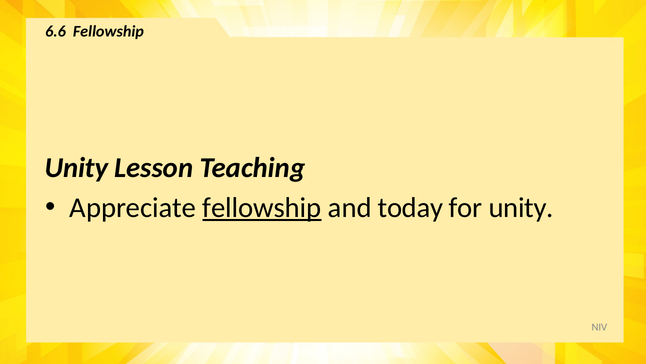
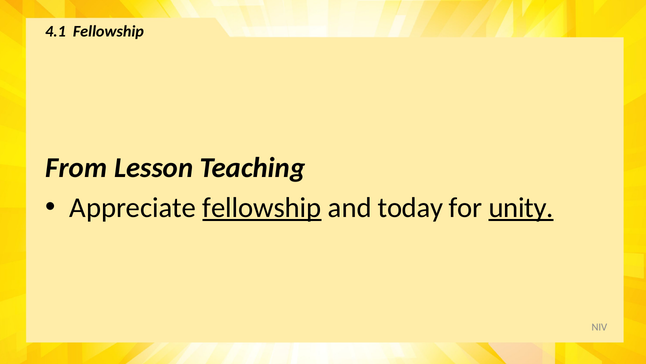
6.6: 6.6 -> 4.1 (55, 31)
Unity: Unity -> From (76, 168)
unity underline: none -> present (521, 208)
